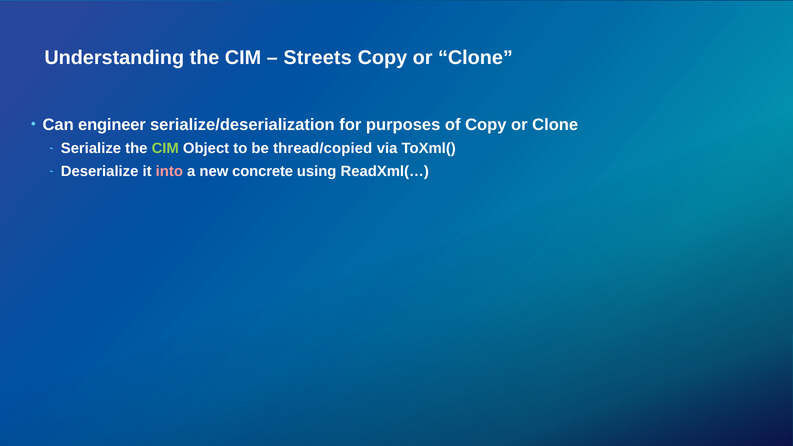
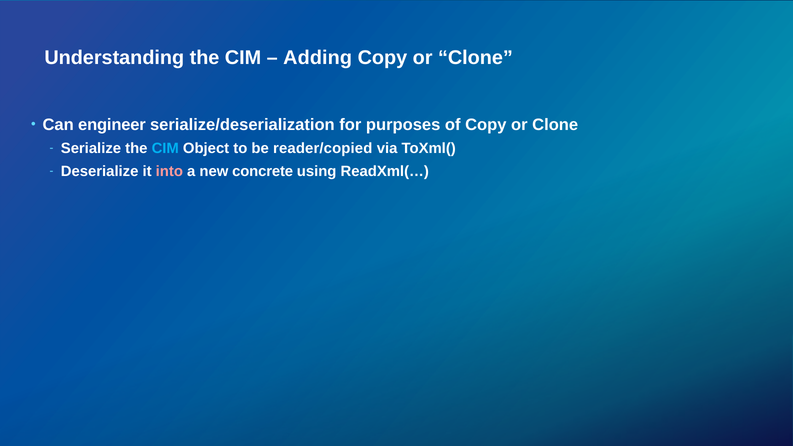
Streets: Streets -> Adding (318, 58)
CIM colour: light green -> light blue (165, 148)
thread/copied: thread/copied -> reader/copied (323, 148)
